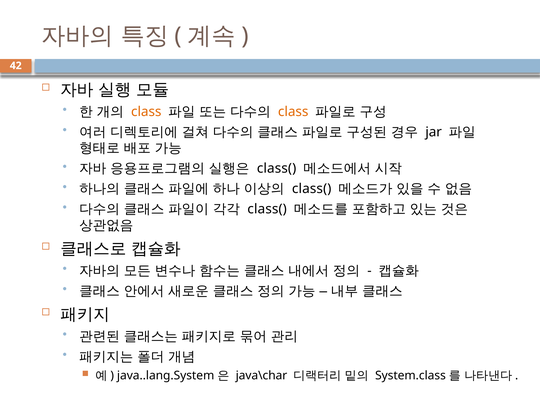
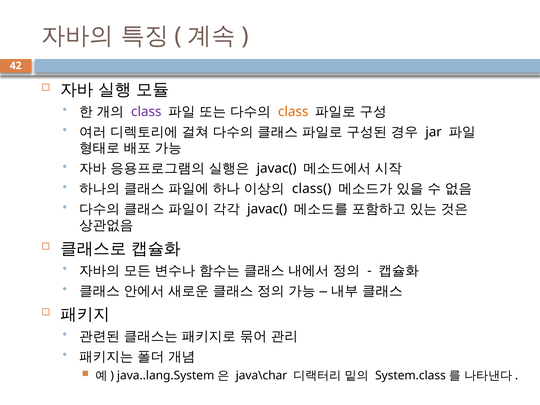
class colour: orange -> purple (146, 112)
class(: class( -> javac( (277, 168)
class(: class( -> javac( (267, 209)
